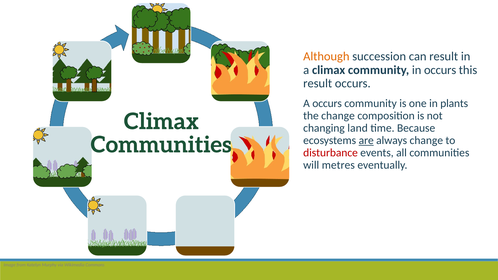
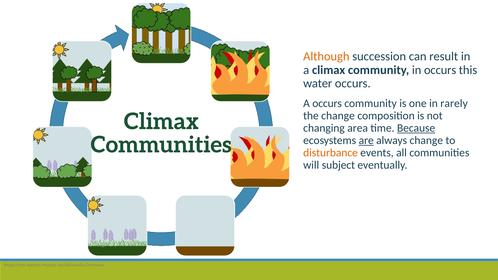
result: result -> water (318, 83)
plants: plants -> rarely (454, 104)
land: land -> area (358, 128)
Because underline: none -> present (416, 128)
disturbance colour: red -> orange (331, 153)
metres: metres -> subject (338, 165)
